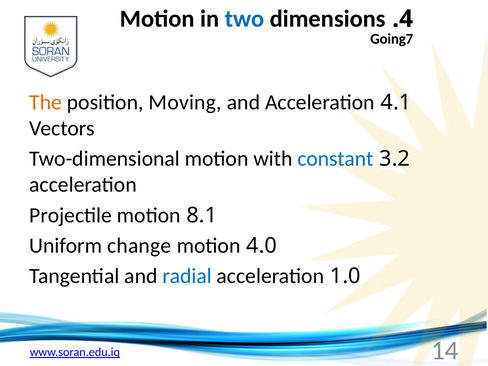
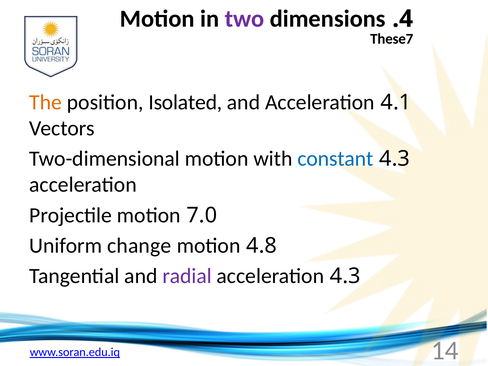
two colour: blue -> purple (245, 19)
Going7: Going7 -> These7 (392, 39)
Moving: Moving -> Isolated (185, 102)
3.2: 3.2 -> 4.3 (395, 159)
8.1: 8.1 -> 7.0 (202, 215)
4.0: 4.0 -> 4.8 (262, 246)
radial colour: blue -> purple (187, 276)
1.0: 1.0 -> 4.3 (345, 276)
